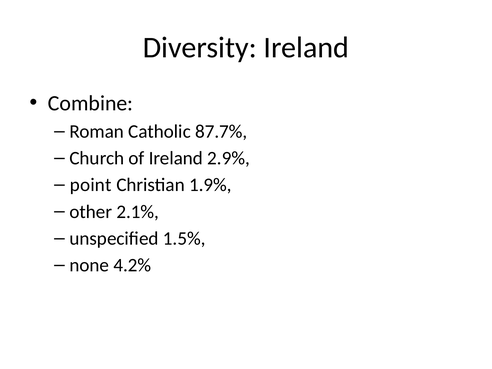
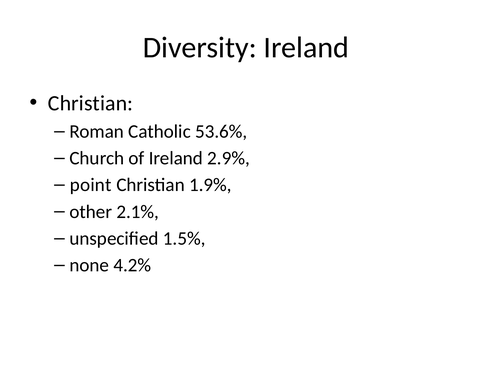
Combine: Combine -> Christian (91, 103)
87.7%: 87.7% -> 53.6% (221, 131)
